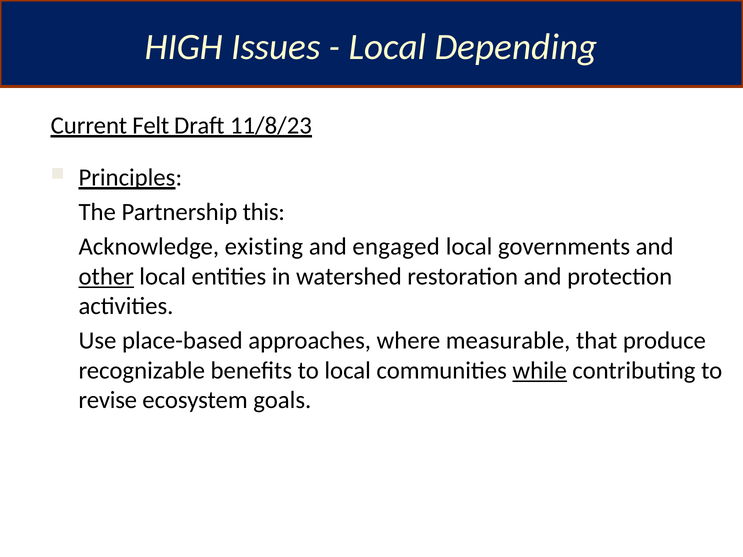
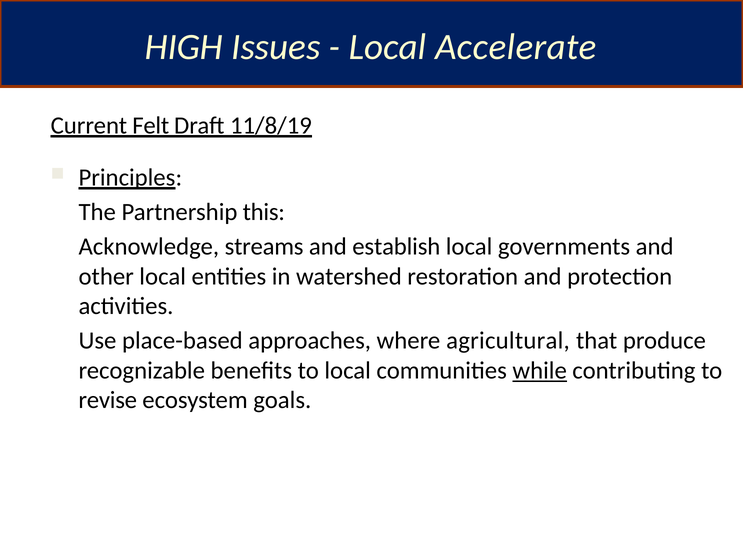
Depending: Depending -> Accelerate (516, 47)
11/8/23: 11/8/23 -> 11/8/19 (271, 126)
existing: existing -> streams (264, 247)
engaged: engaged -> establish (396, 247)
other underline: present -> none (106, 277)
measurable: measurable -> agricultural (508, 341)
